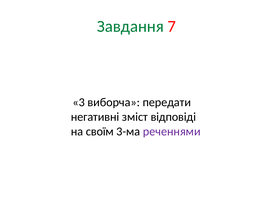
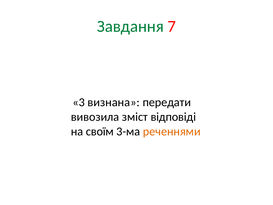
виборча: виборча -> визнана (114, 102)
негативні: негативні -> вивозила (95, 117)
реченнями colour: purple -> orange (172, 131)
